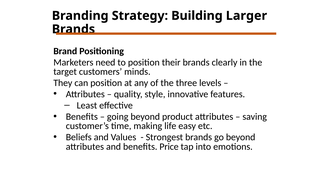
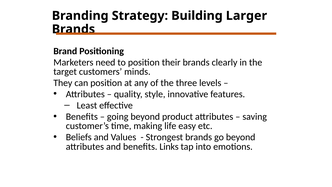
Price: Price -> Links (169, 146)
